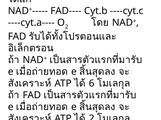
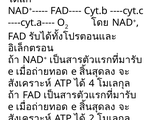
6: 6 -> 4 (92, 84)
